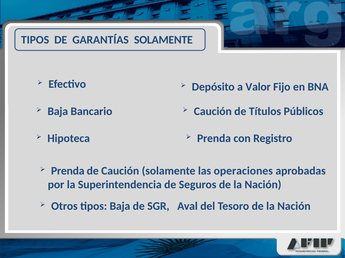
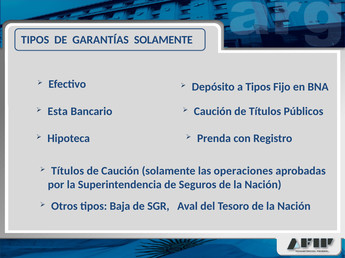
a Valor: Valor -> Tipos (258, 87)
Baja: Baja -> Esta (58, 112)
Prenda: Prenda -> Títulos (68, 171)
